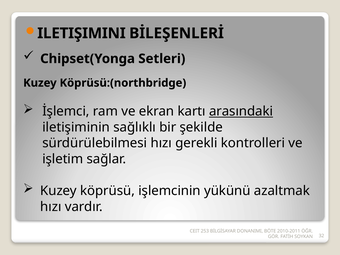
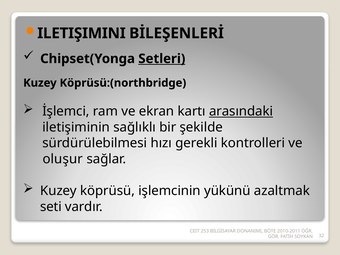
Setleri underline: none -> present (162, 59)
işletim: işletim -> oluşur (63, 159)
hızı: hızı -> seti (51, 207)
